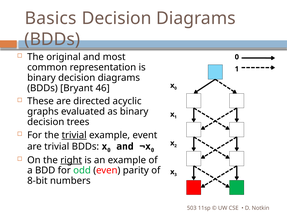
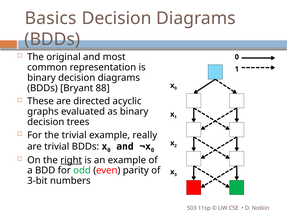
46: 46 -> 88 (103, 88)
trivial underline: present -> none (74, 135)
event: event -> really (145, 135)
8-bit: 8-bit -> 3-bit (37, 180)
